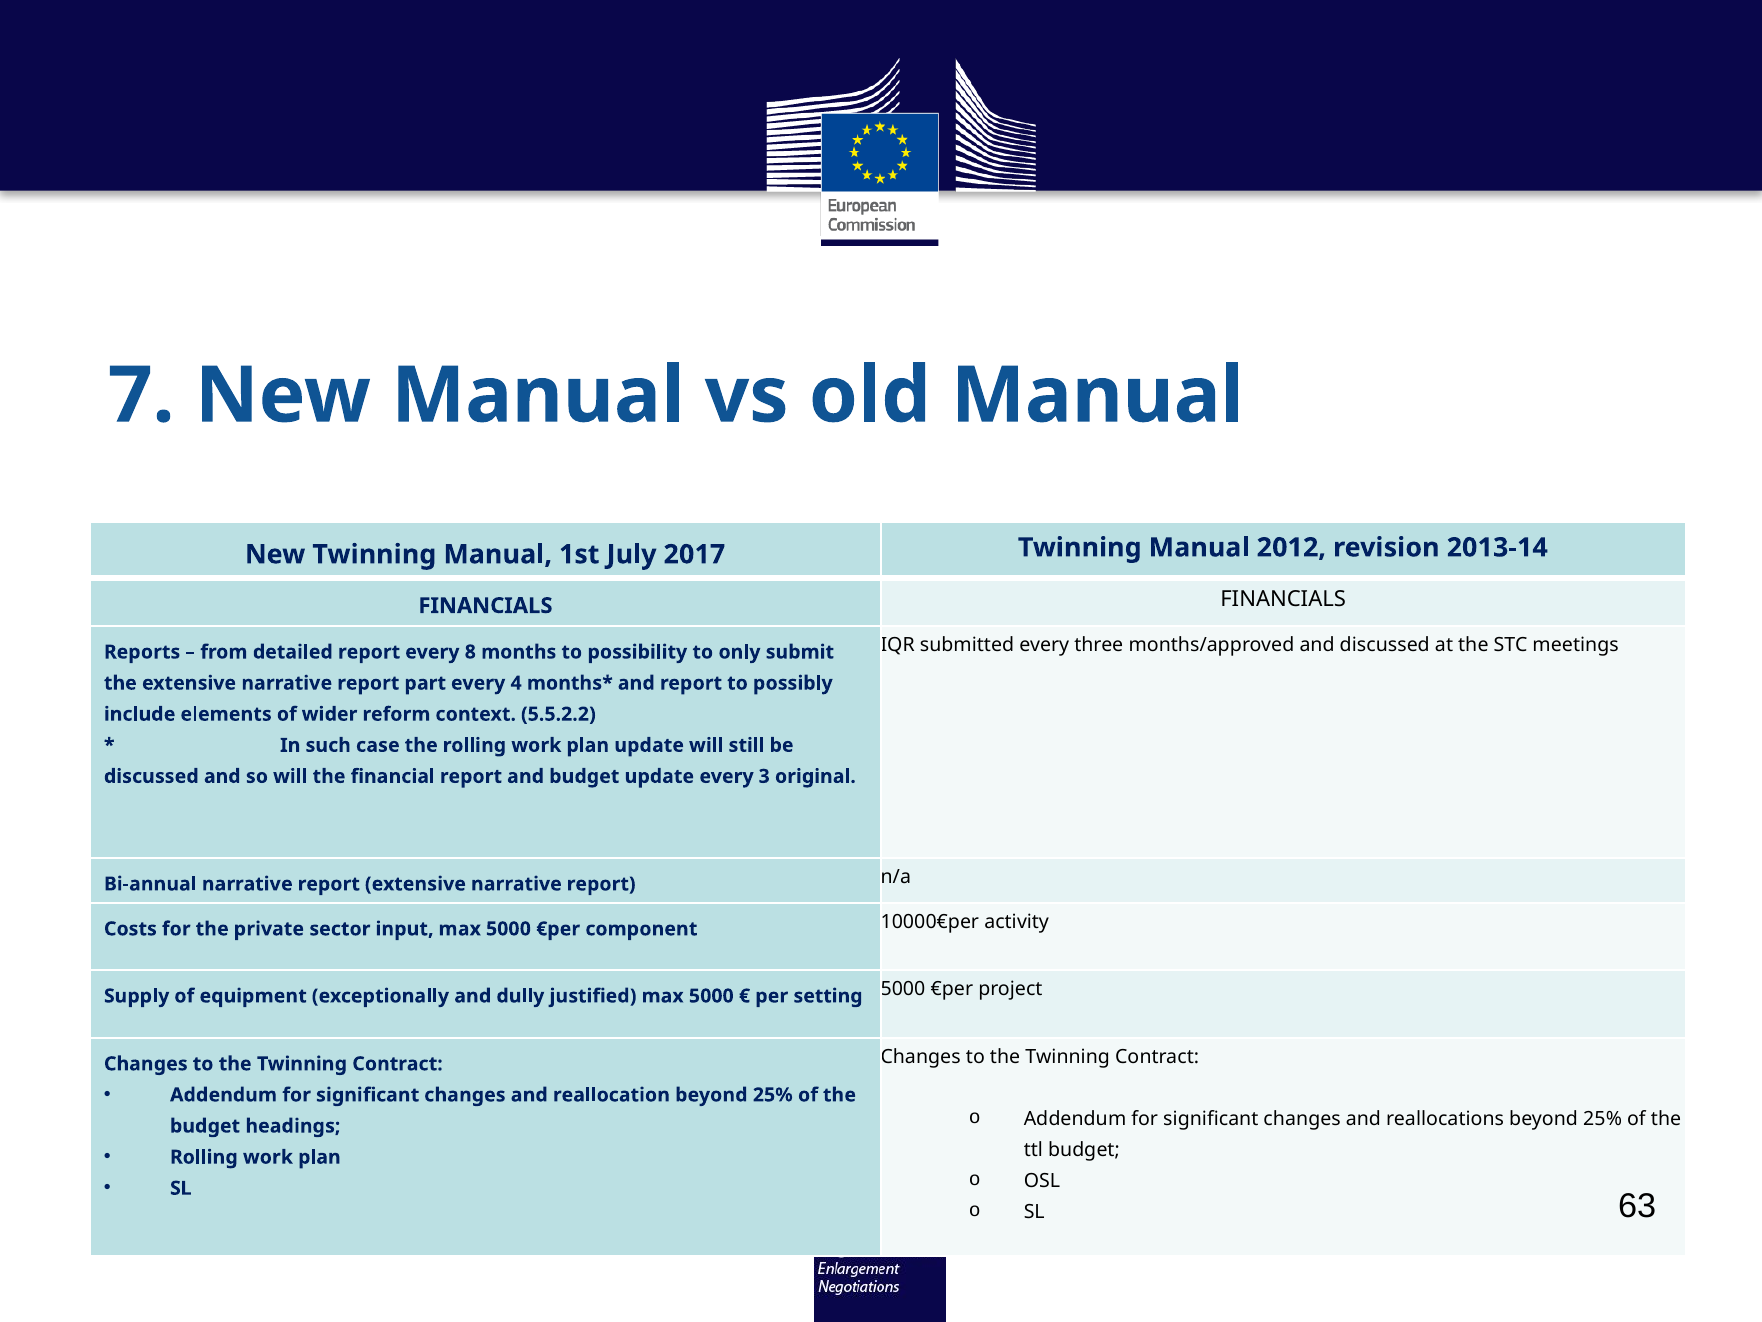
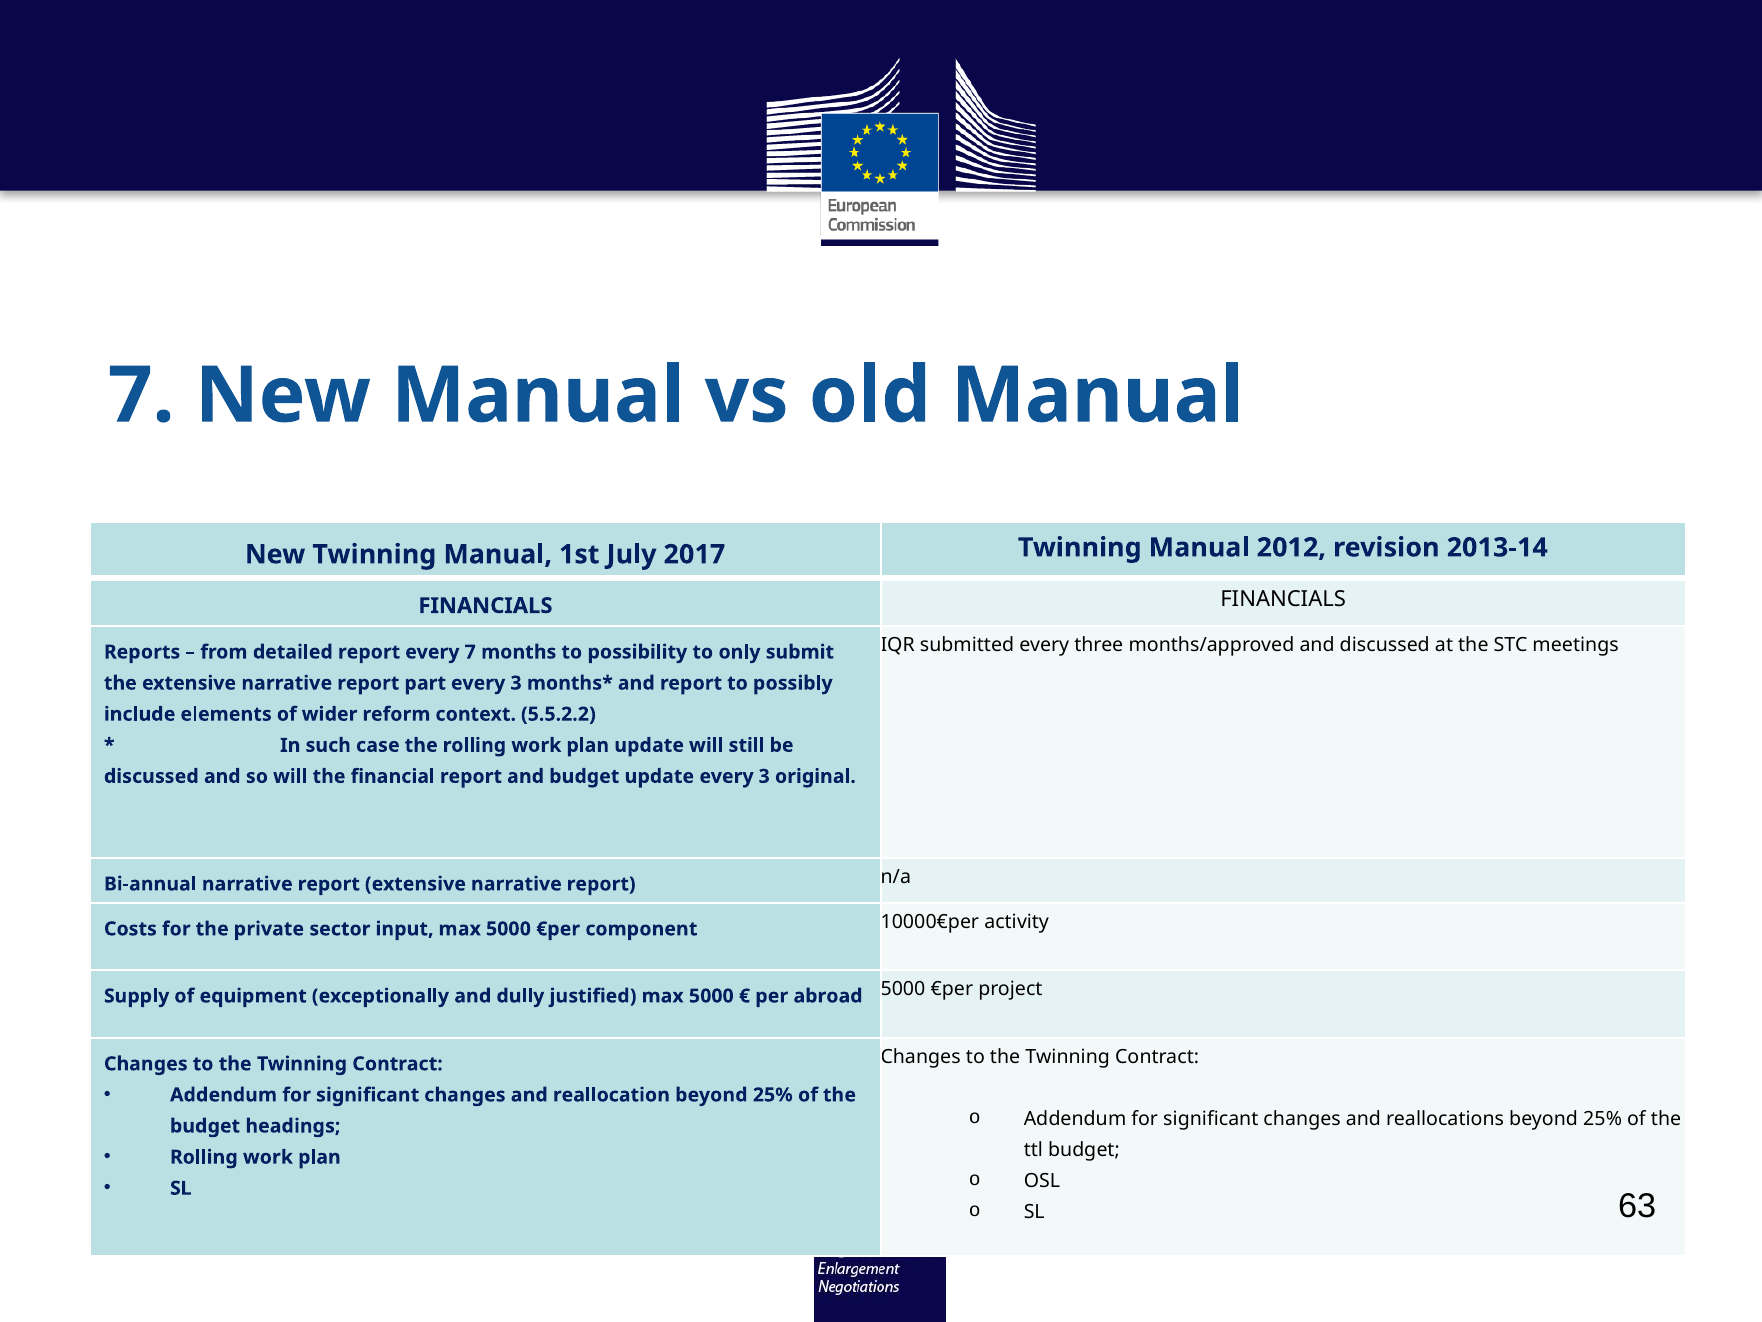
every 8: 8 -> 7 (470, 652)
part every 4: 4 -> 3 (516, 683)
setting: setting -> abroad (828, 996)
